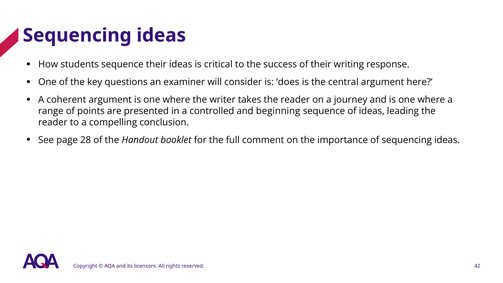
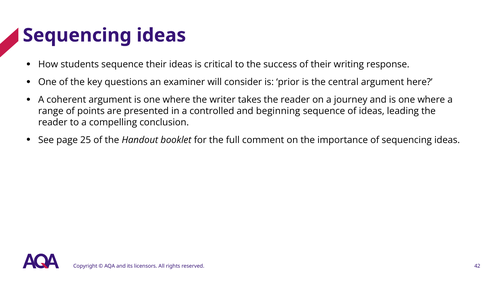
does: does -> prior (288, 82)
28: 28 -> 25 (86, 140)
